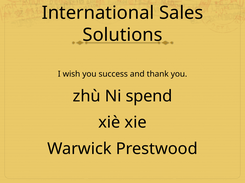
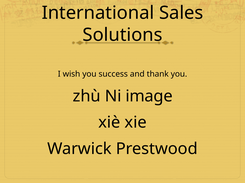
spend: spend -> image (149, 96)
